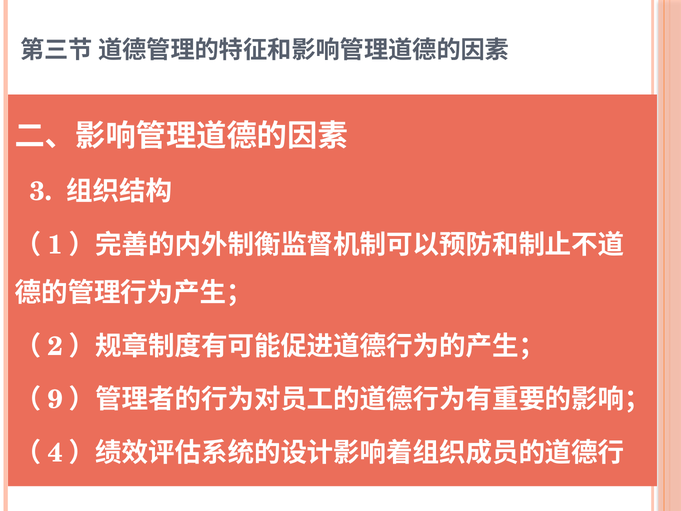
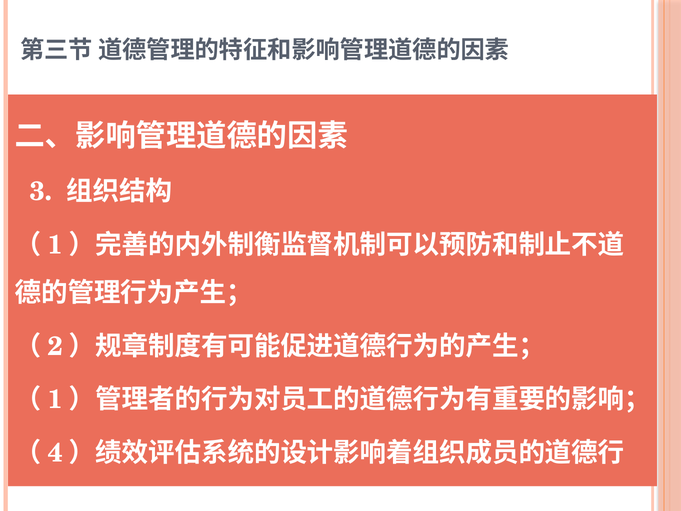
9: 9 -> 1 (55, 399)
